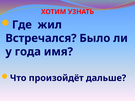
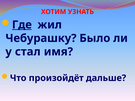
Где underline: none -> present (22, 25)
Встречался: Встречался -> Чебурашку (41, 38)
года: года -> стал (28, 52)
